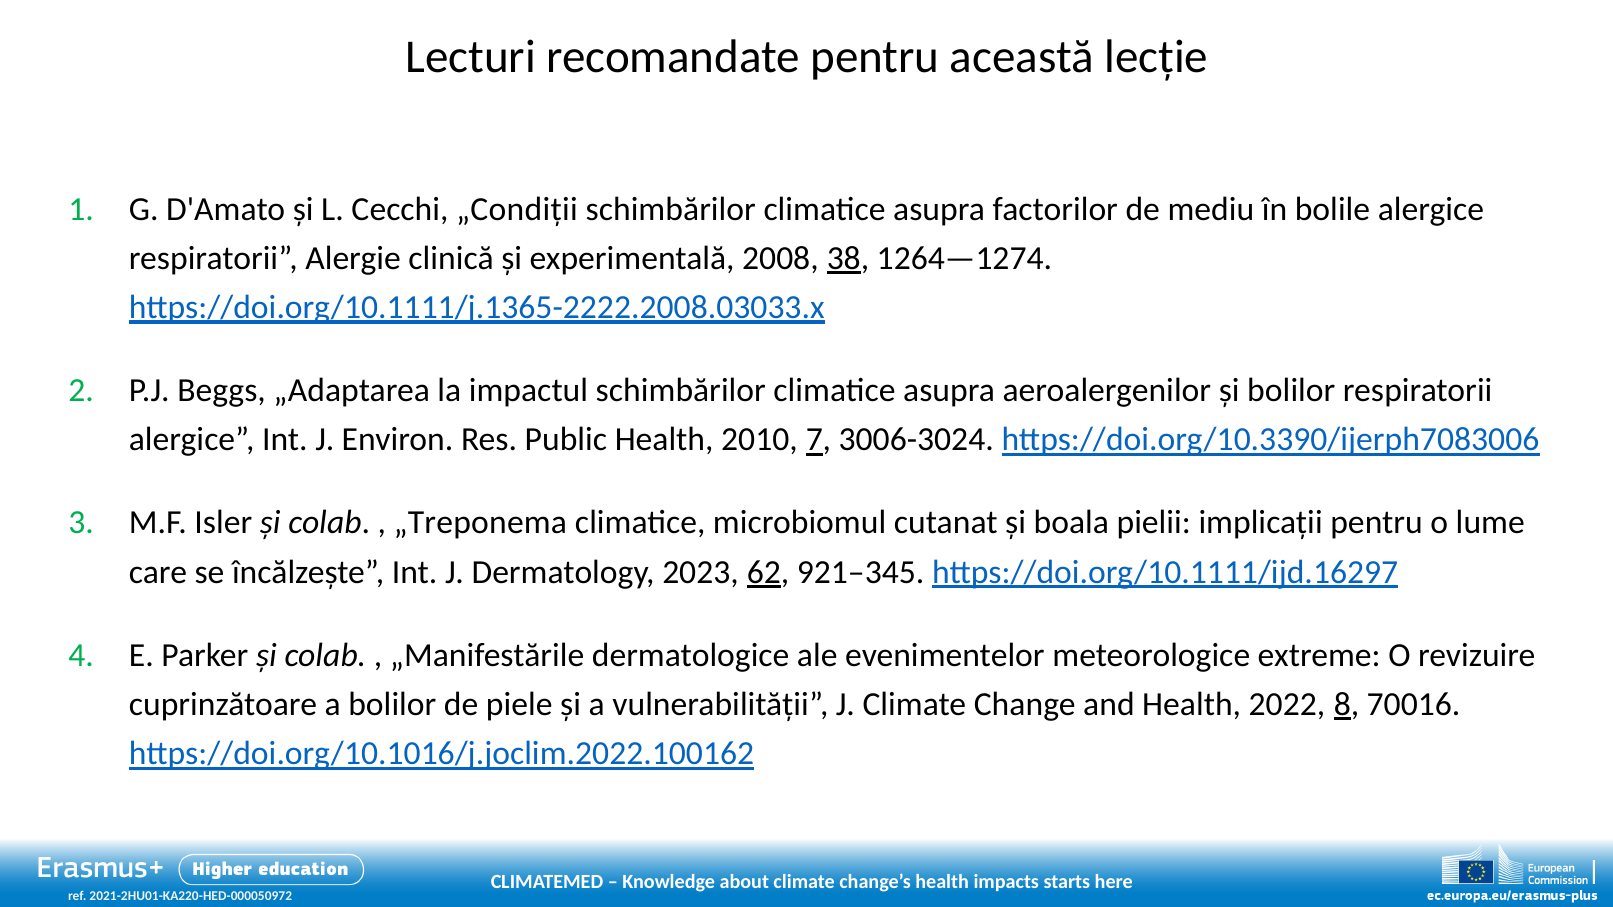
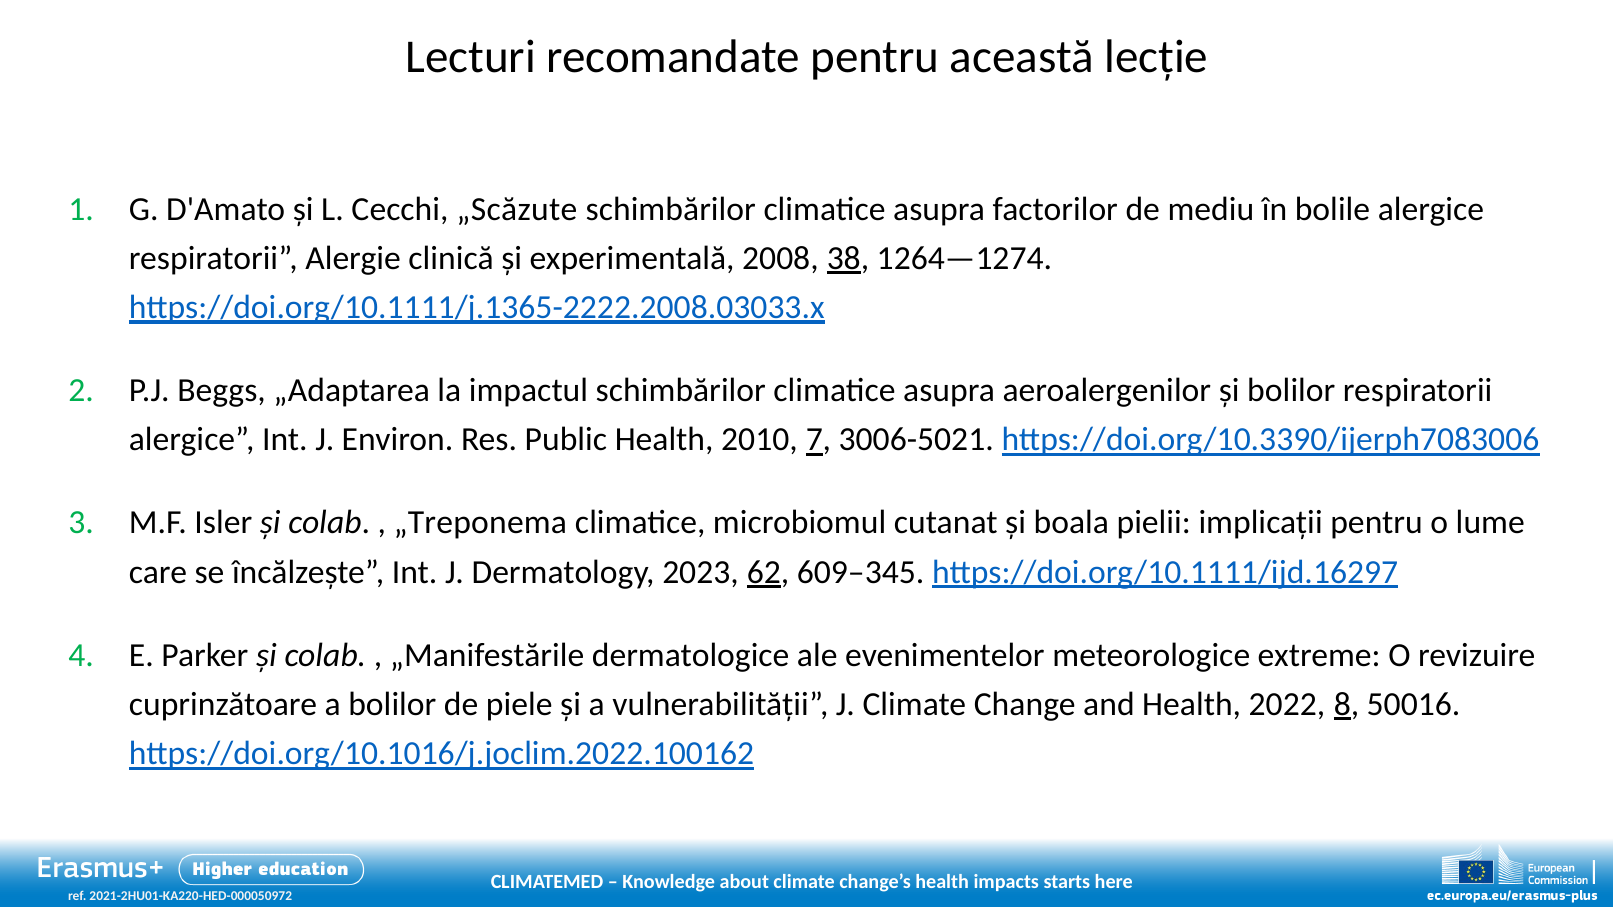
„Condiții: „Condiții -> „Scăzute (517, 209)
3006-3024: 3006-3024 -> 3006-5021 (916, 440)
921–345: 921–345 -> 609–345 (861, 572)
70016: 70016 -> 50016 (1414, 705)
